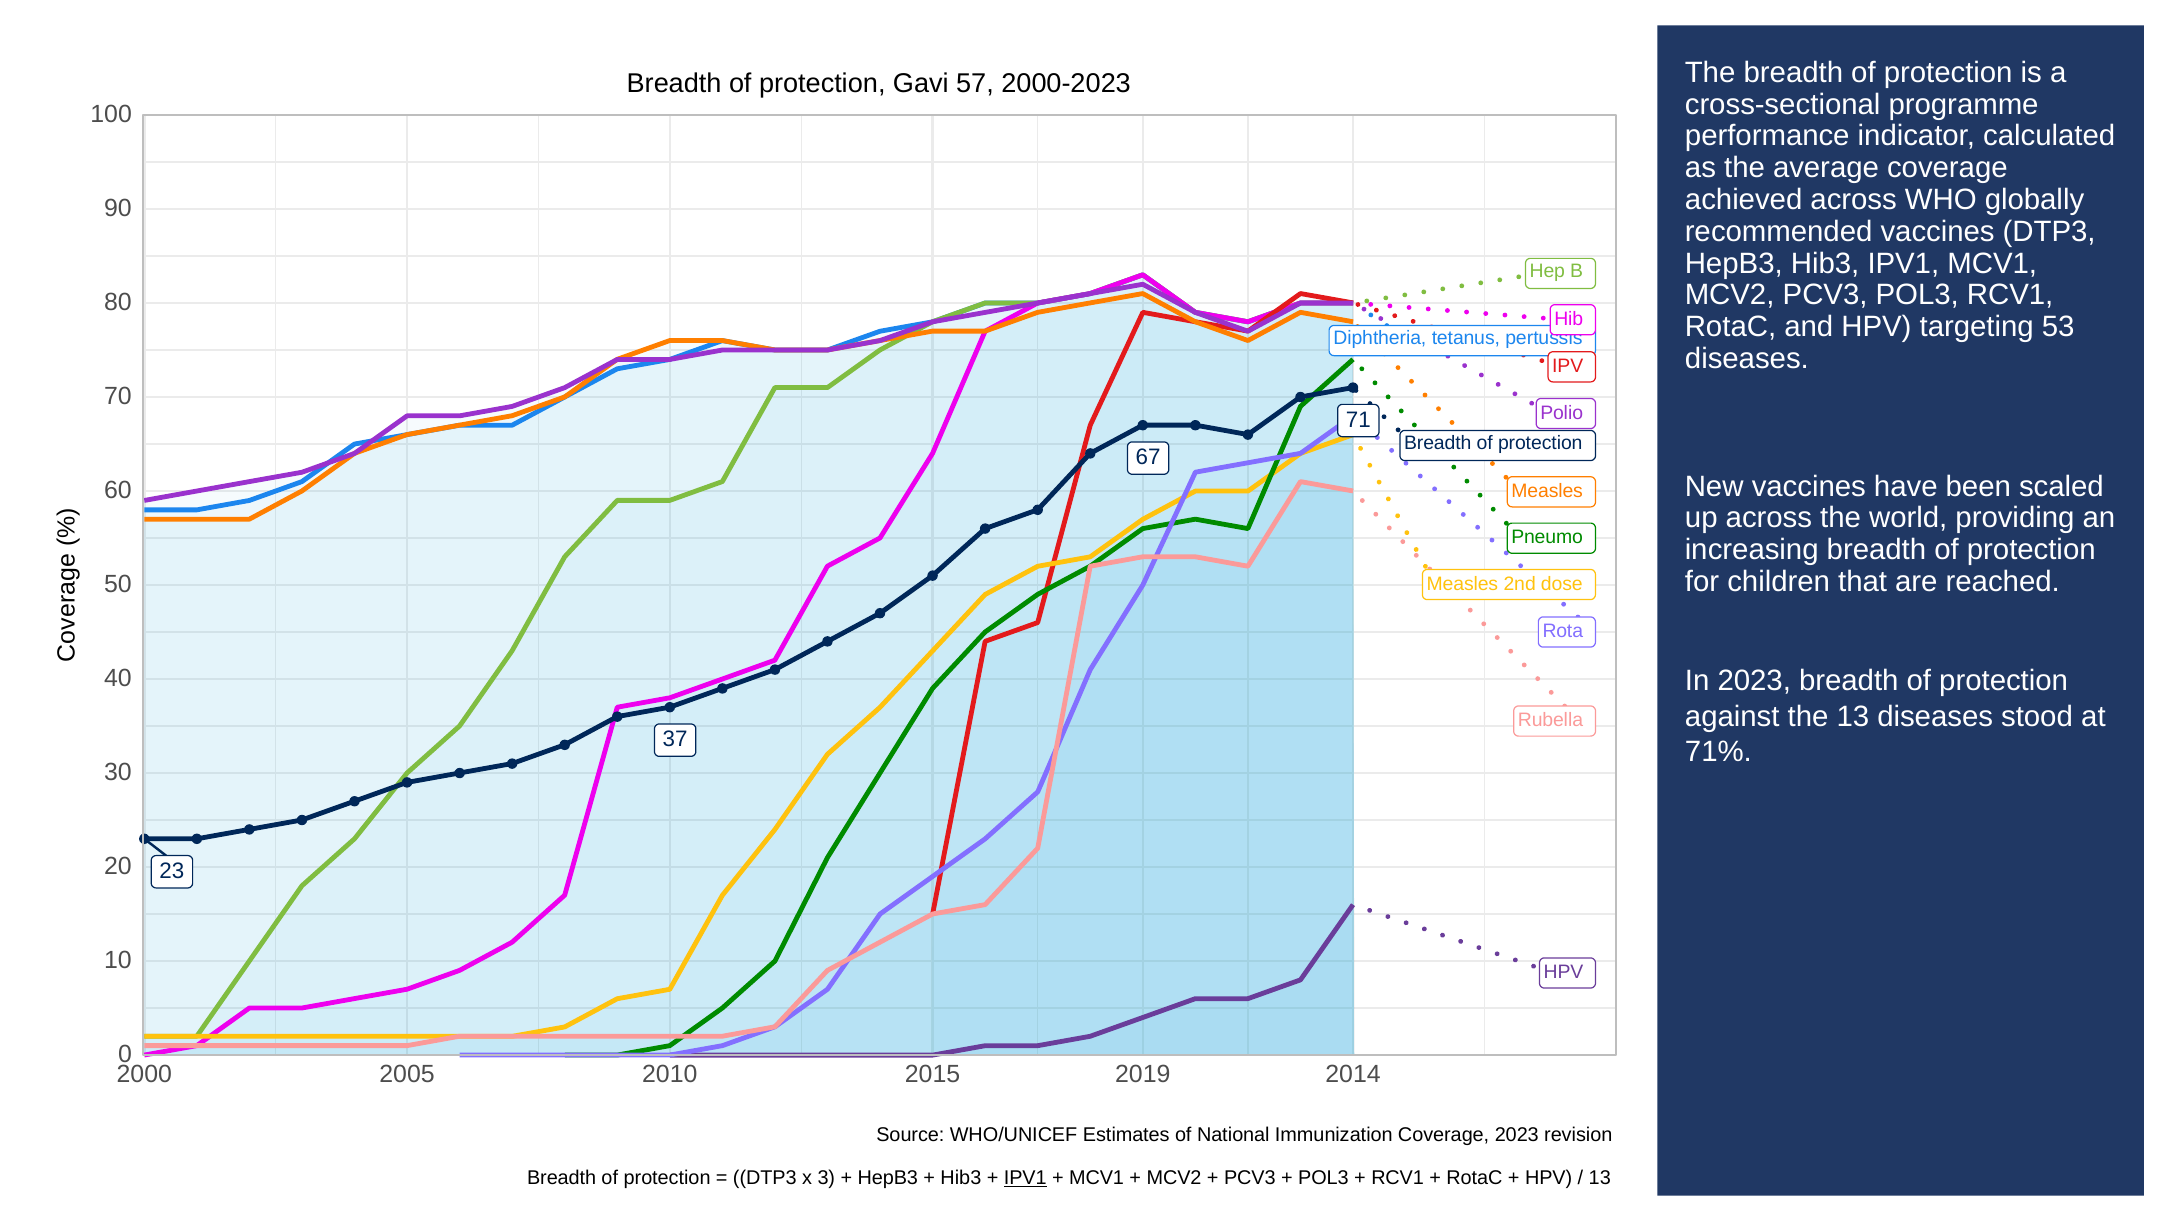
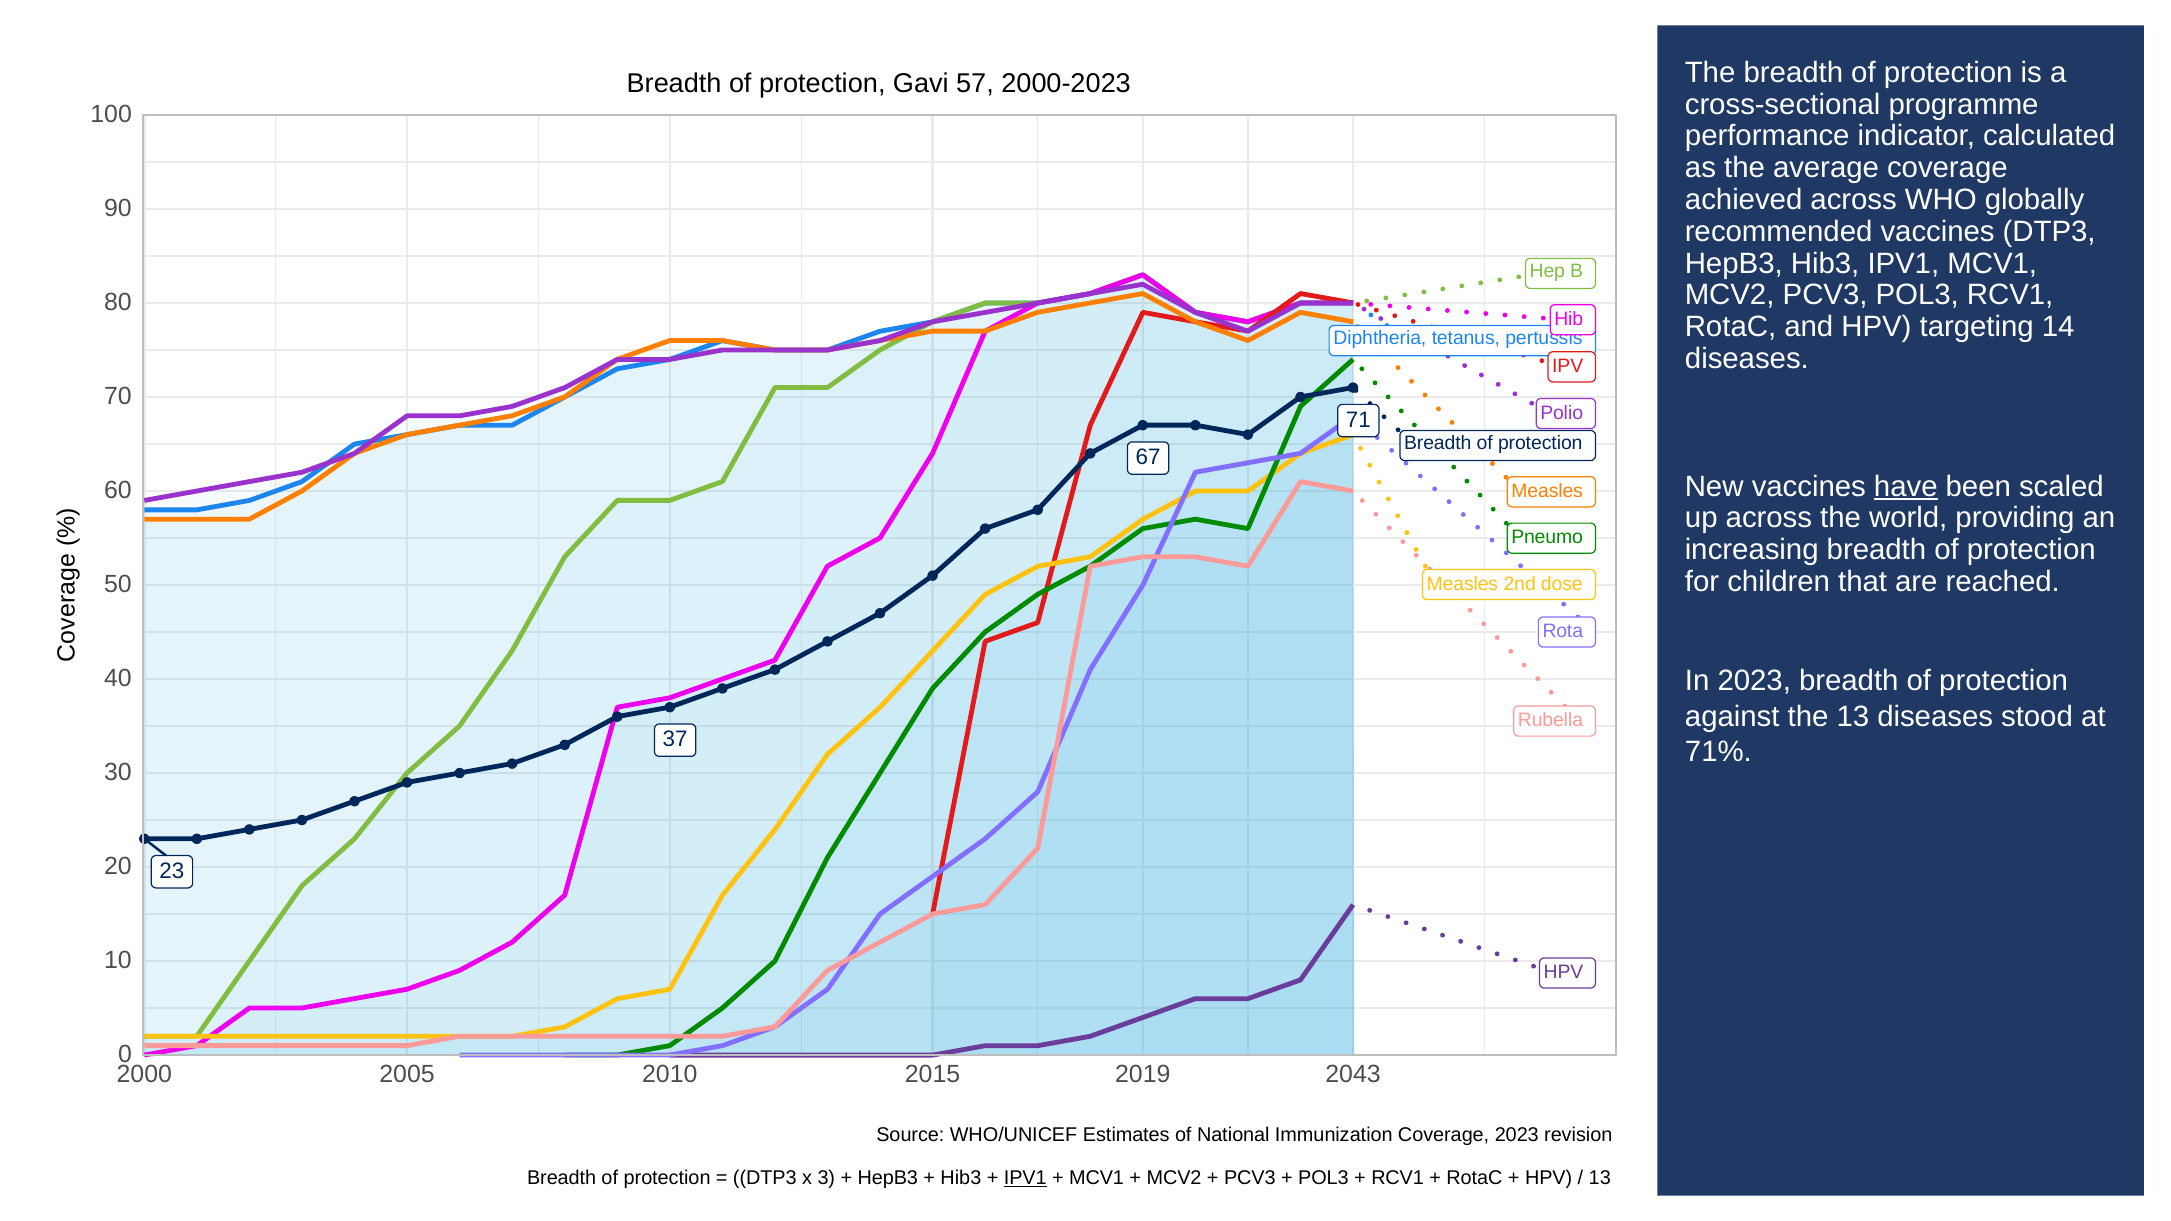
53: 53 -> 14 (2058, 327)
have underline: none -> present (1906, 486)
2014: 2014 -> 2043 (1353, 1074)
